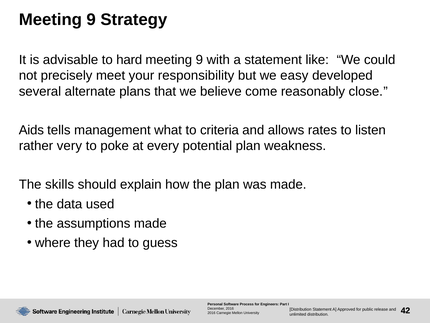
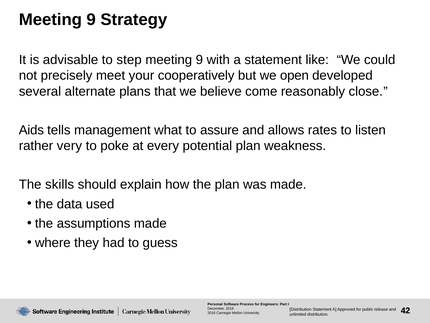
hard: hard -> step (129, 60)
responsibility: responsibility -> cooperatively (196, 75)
easy: easy -> open (294, 75)
criteria: criteria -> assure (219, 130)
